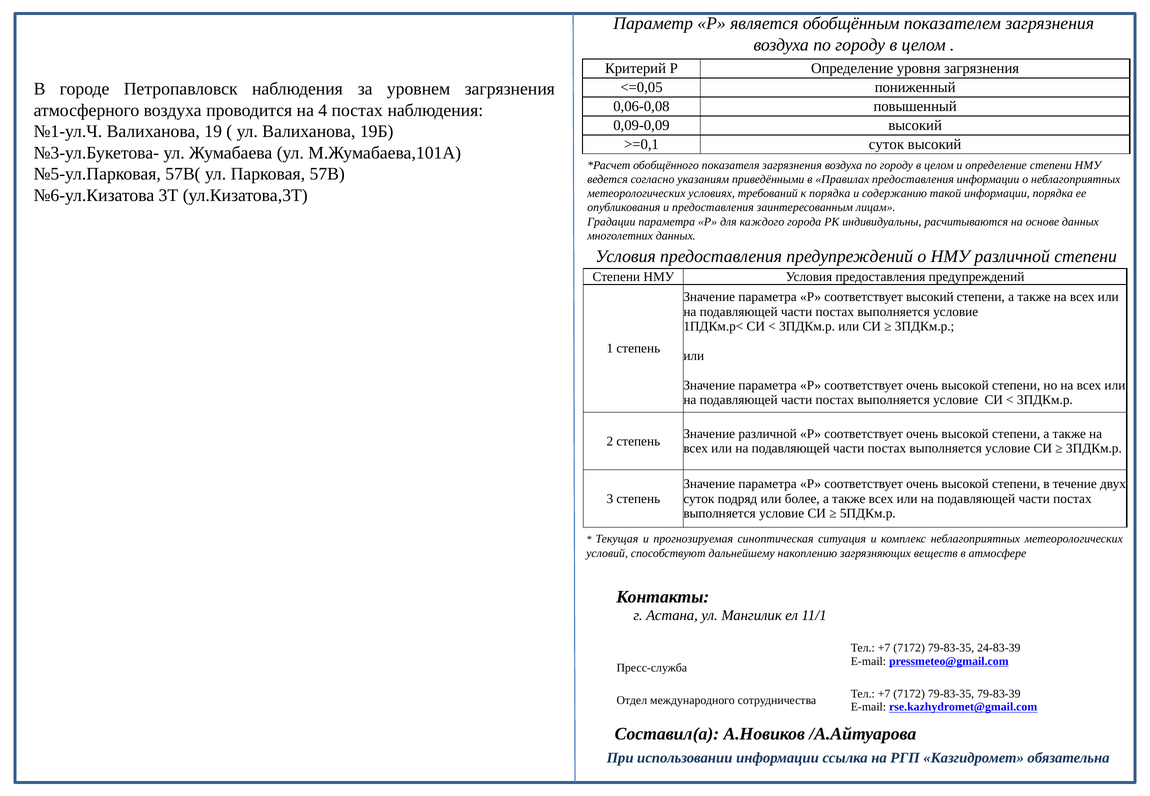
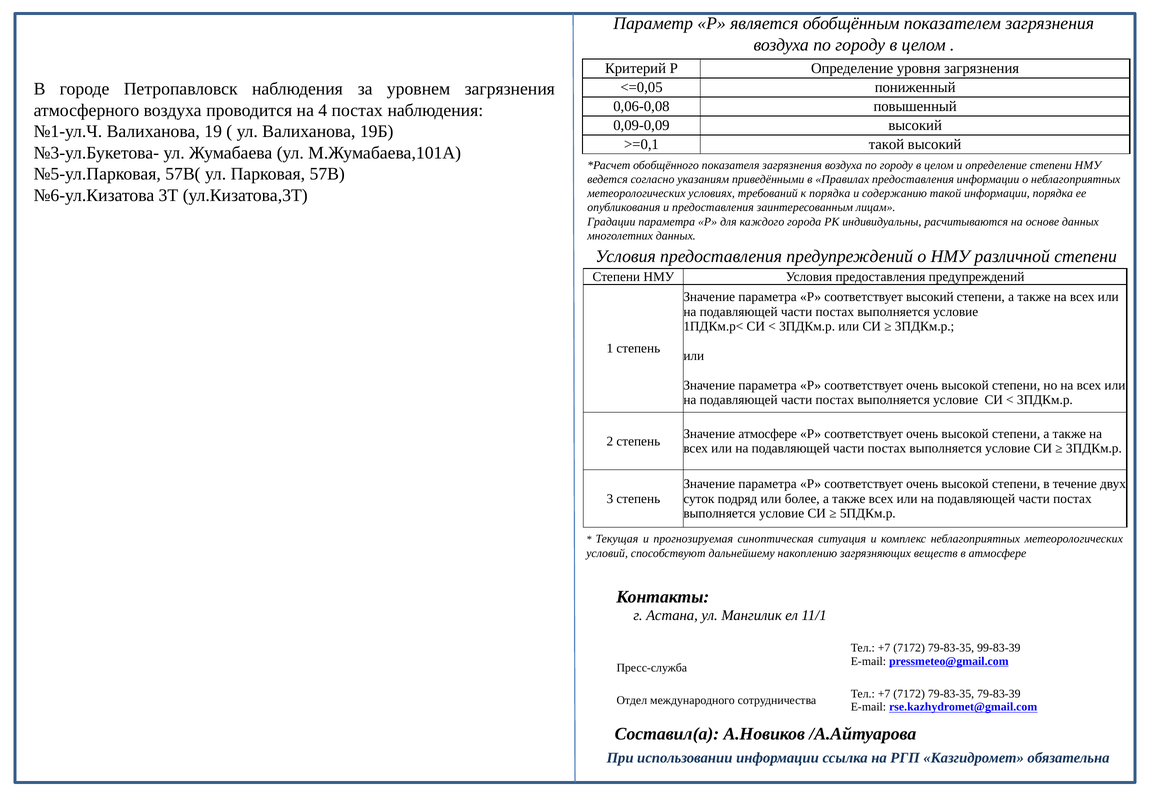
>=0,1 суток: суток -> такой (887, 144)
Значение различной: различной -> атмосфере (768, 434)
24-83-39: 24-83-39 -> 99-83-39 (999, 648)
